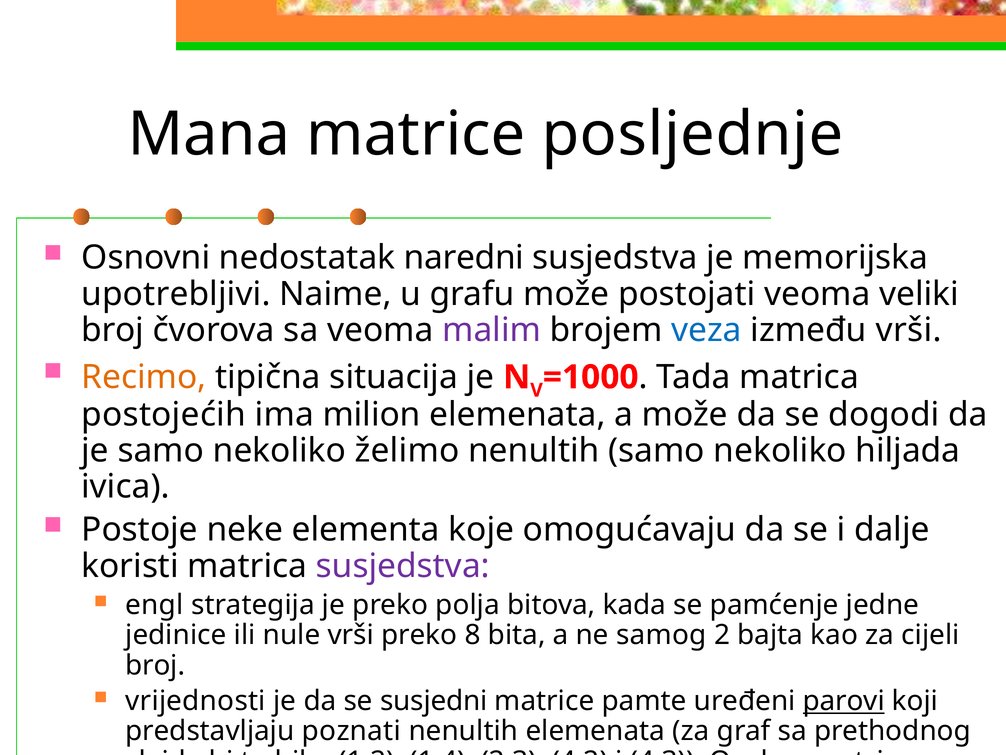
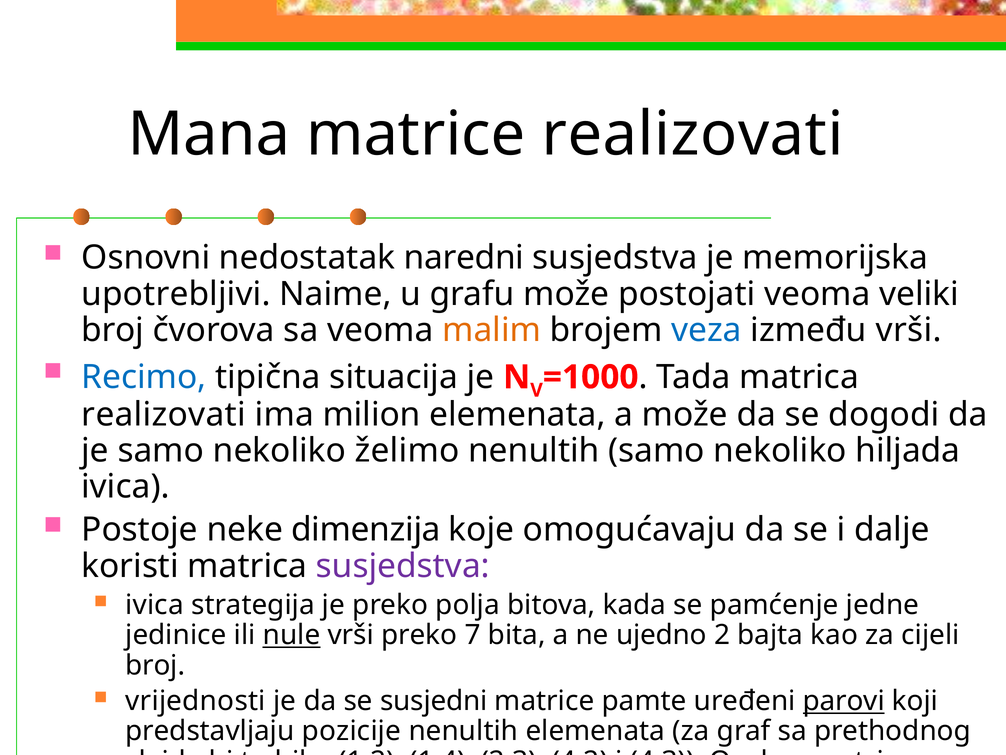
matrice posljednje: posljednje -> realizovati (693, 134)
malim colour: purple -> orange (492, 330)
Recimo colour: orange -> blue (144, 377)
postojećih: postojećih -> realizovati (164, 414)
elementa: elementa -> dimenzija (366, 529)
engl: engl -> ivica (155, 604)
nule underline: none -> present (292, 635)
8: 8 -> 7 (473, 635)
samog: samog -> ujedno (661, 635)
poznati: poznati -> pozicije (351, 731)
